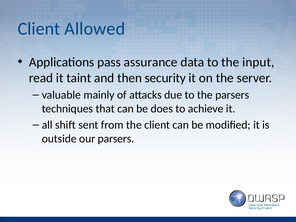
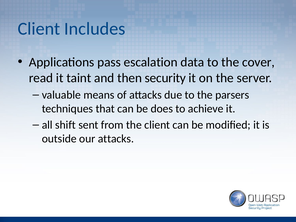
Allowed: Allowed -> Includes (95, 29)
assurance: assurance -> escalation (151, 62)
input: input -> cover (258, 62)
mainly: mainly -> means (99, 95)
our parsers: parsers -> attacks (116, 139)
